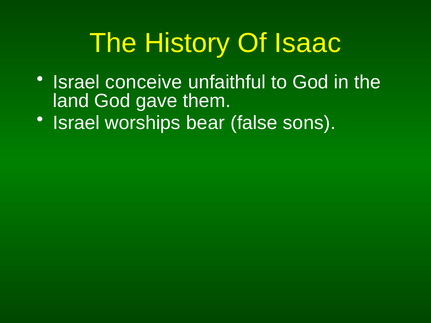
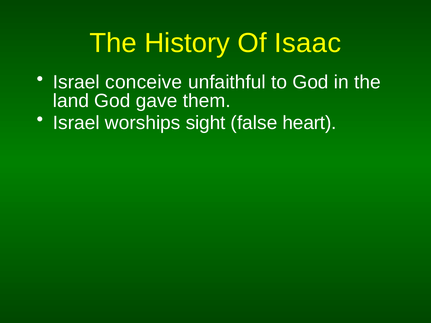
bear: bear -> sight (206, 123)
sons: sons -> heart (310, 123)
